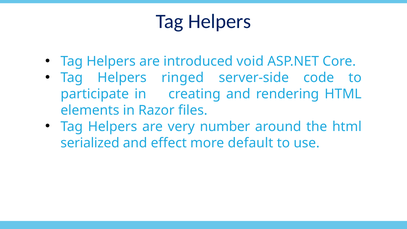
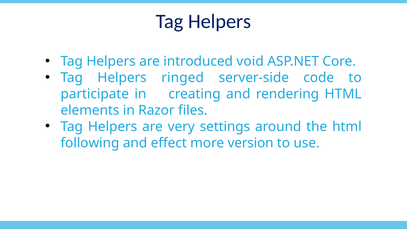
number: number -> settings (225, 127)
serialized: serialized -> following (90, 143)
default: default -> version (251, 143)
